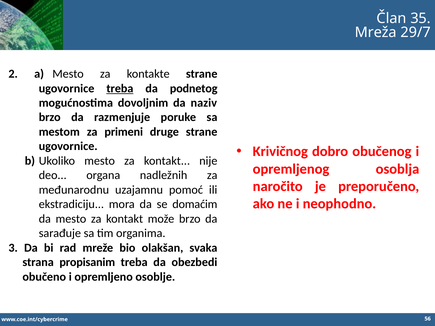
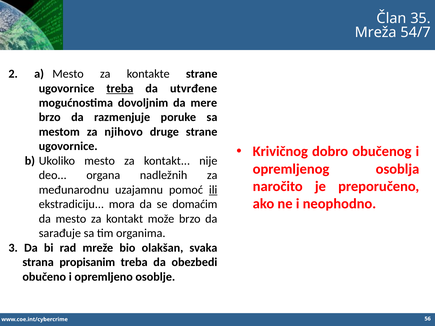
29/7: 29/7 -> 54/7 (416, 32)
podnetog: podnetog -> utvrđene (194, 88)
naziv: naziv -> mere (204, 103)
primeni: primeni -> njihovo (124, 132)
ili underline: none -> present (213, 190)
